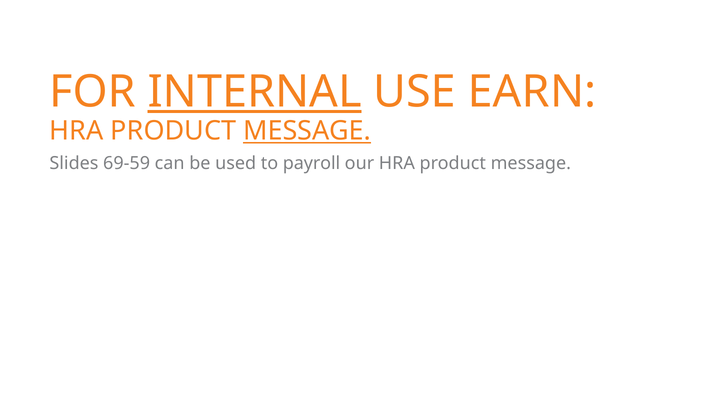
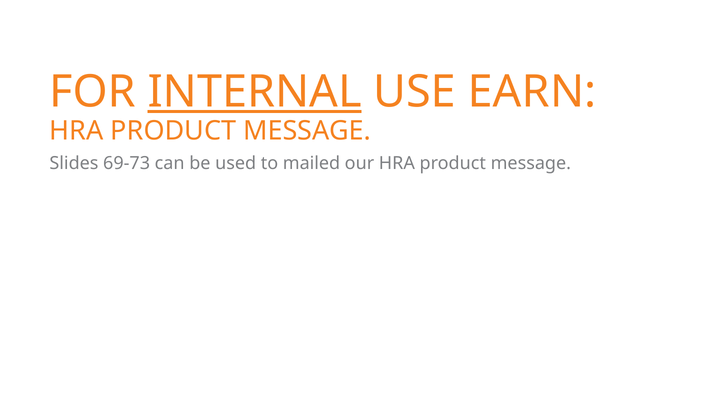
MESSAGE underline: present -> none (307, 131)
69-59: 69-59 -> 69-73 (127, 163)
payroll: payroll -> mailed (312, 163)
